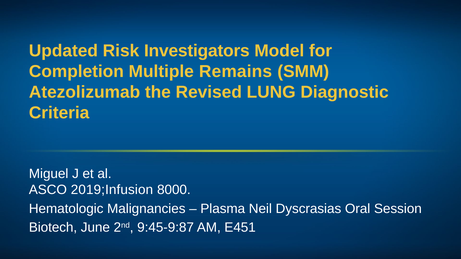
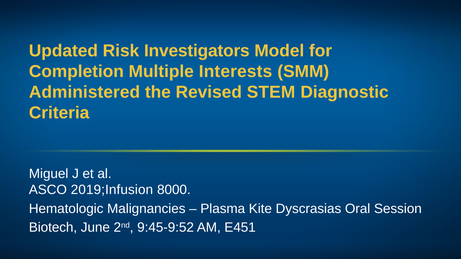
Remains: Remains -> Interests (236, 72)
Atezolizumab: Atezolizumab -> Administered (84, 92)
LUNG: LUNG -> STEM (271, 92)
Neil: Neil -> Kite (260, 209)
9:45-9:87: 9:45-9:87 -> 9:45-9:52 (166, 228)
